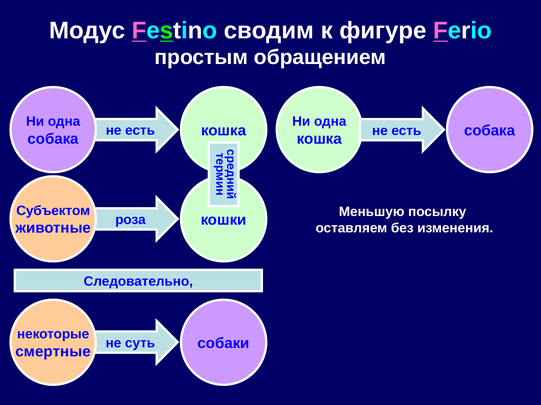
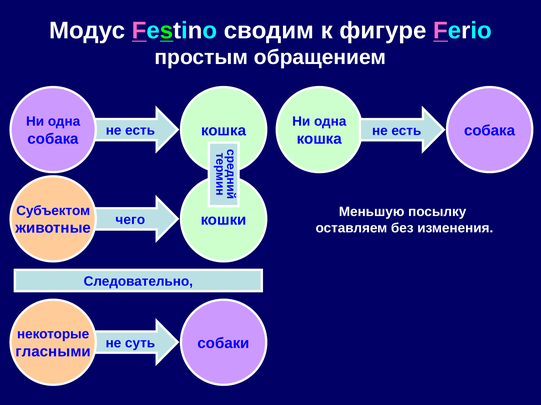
роза: роза -> чего (130, 220)
смертные: смертные -> гласными (53, 352)
